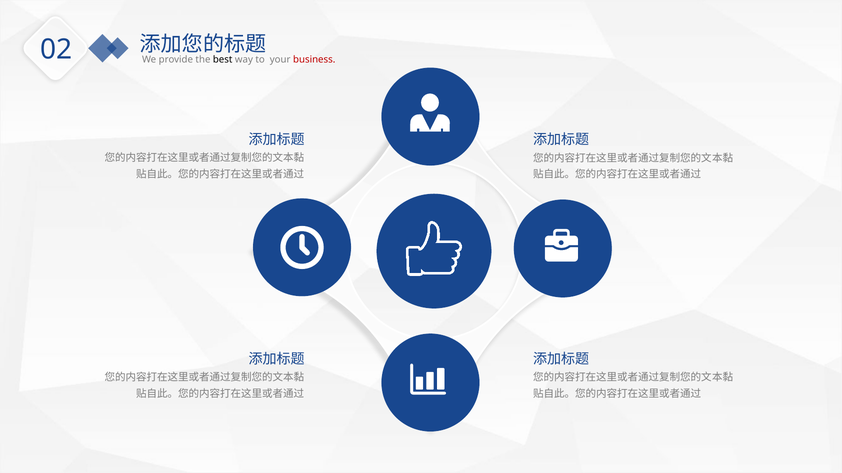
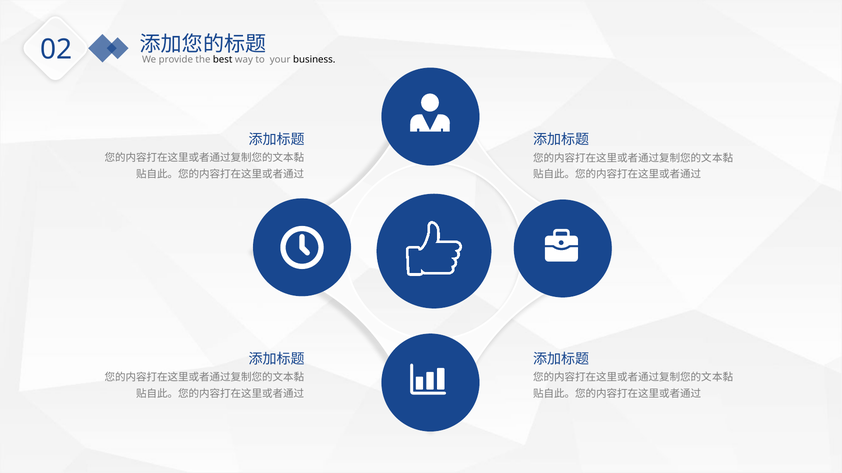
business colour: red -> black (314, 60)
